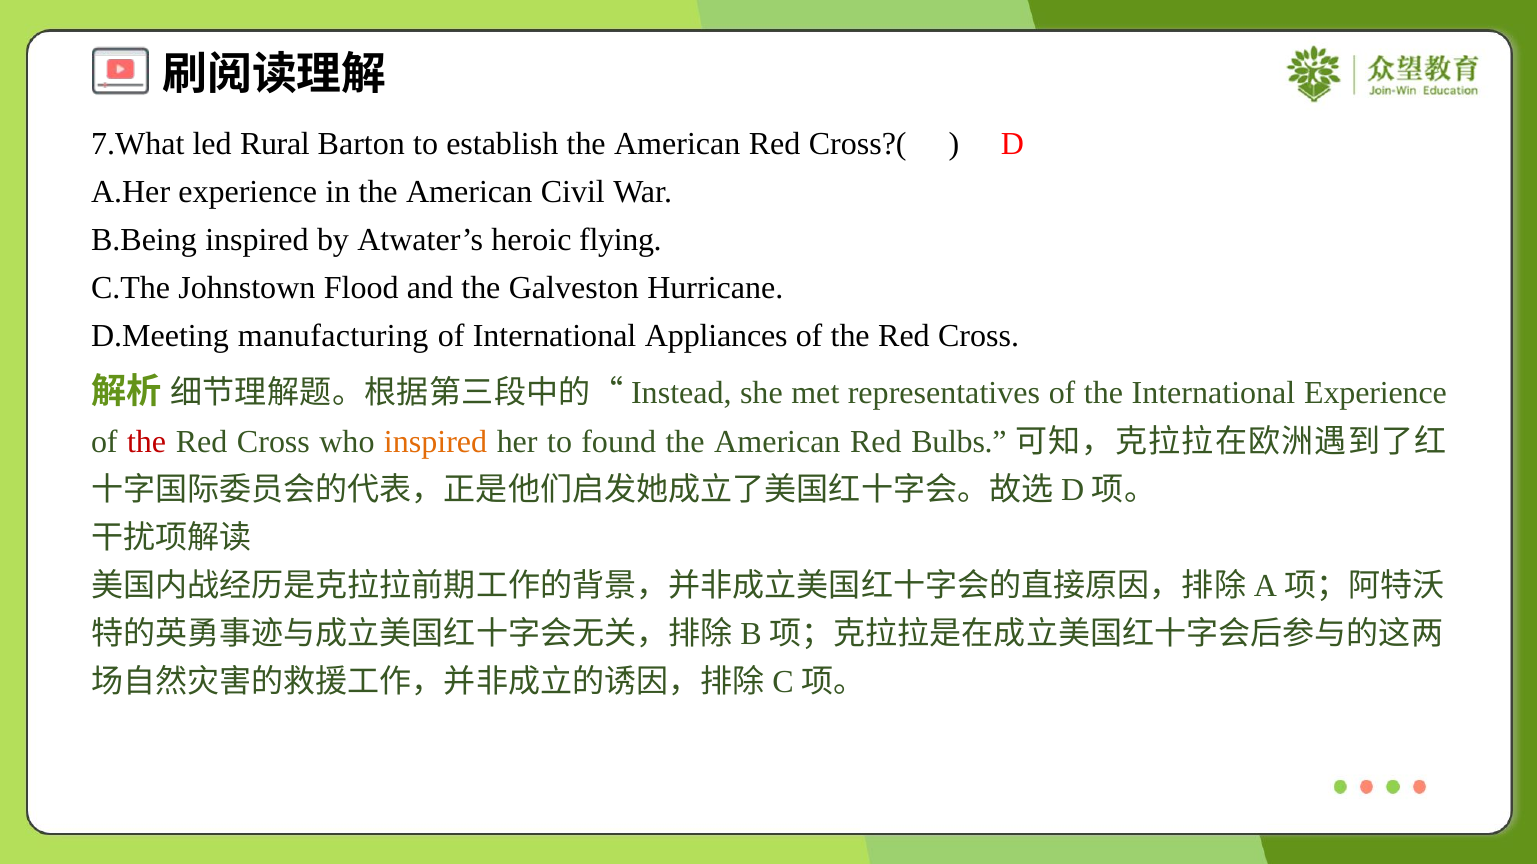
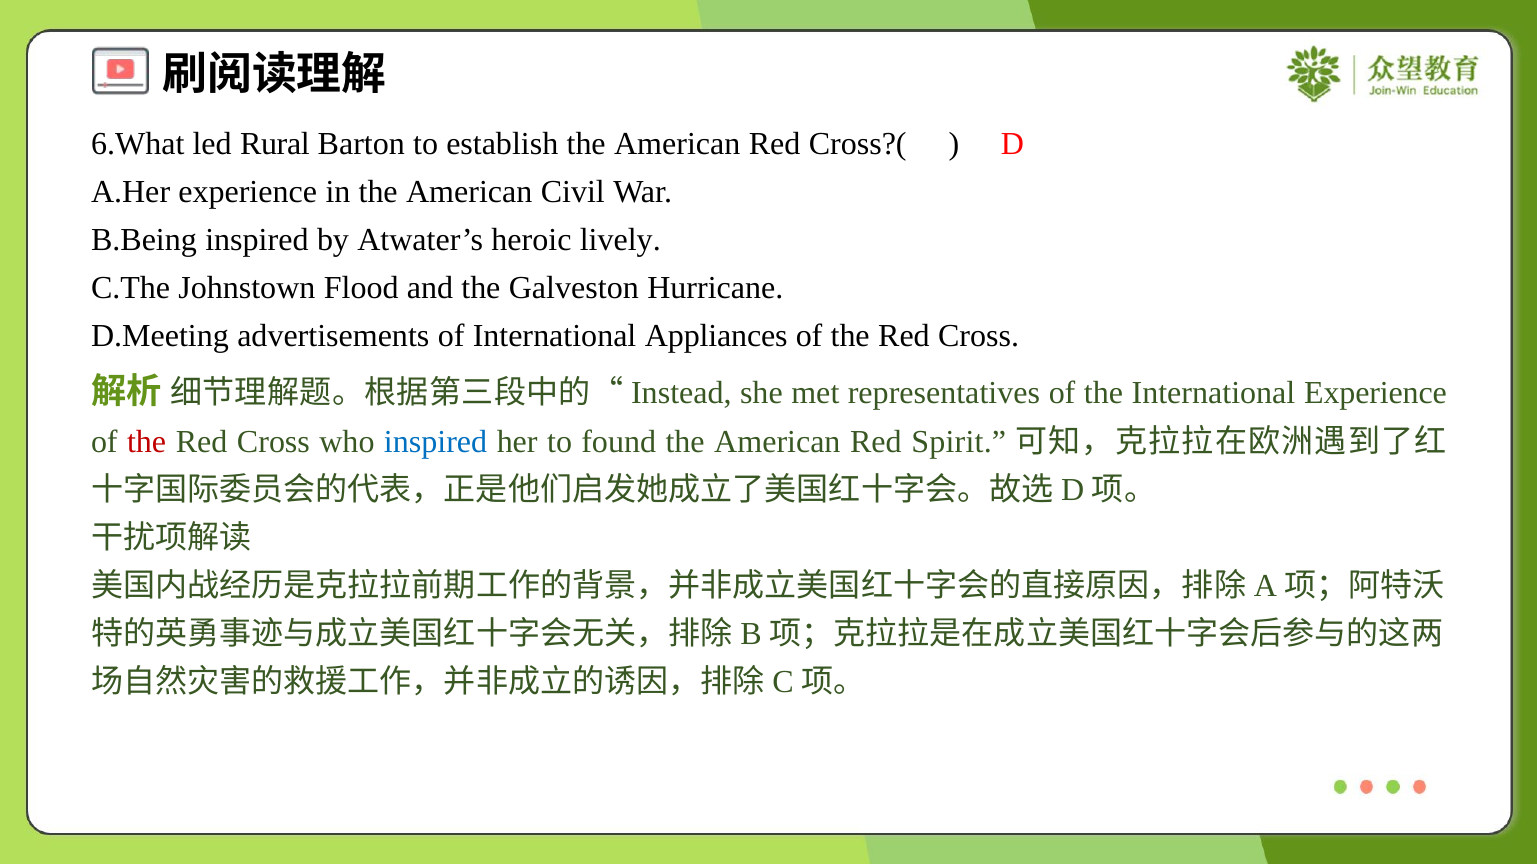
7.What: 7.What -> 6.What (138, 144)
flying: flying -> lively (620, 240)
manufacturing: manufacturing -> advertisements (333, 336)
inspired colour: orange -> blue (436, 442)
Bulbs: Bulbs -> Spirit (959, 442)
